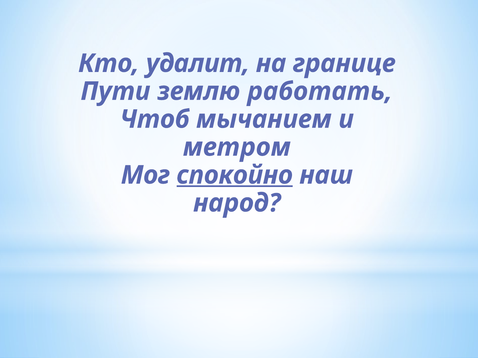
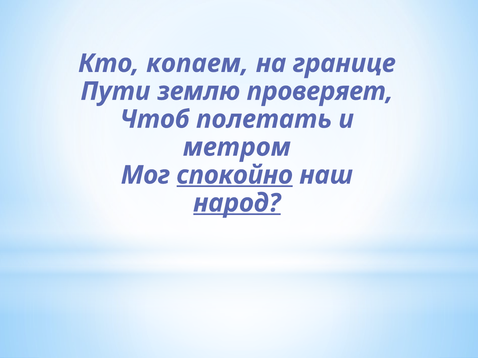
удалит: удалит -> копаем (197, 63)
работать: работать -> проверяет (320, 91)
мычанием: мычанием -> полетать (264, 119)
народ underline: none -> present (237, 203)
